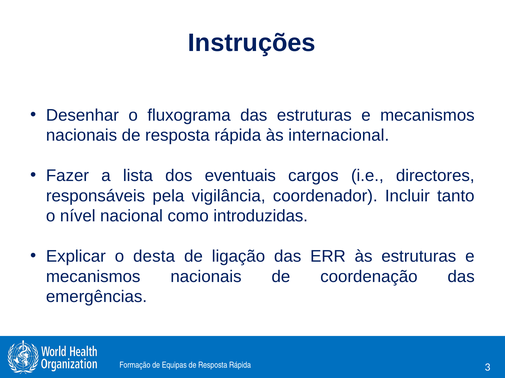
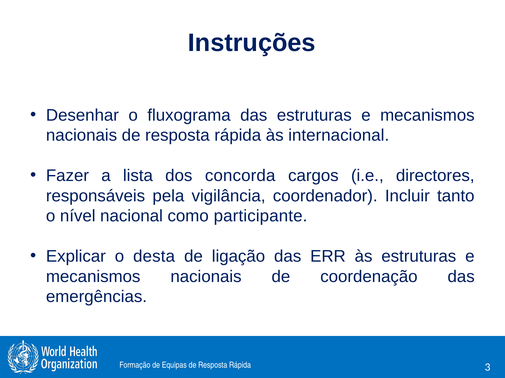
eventuais: eventuais -> concorda (240, 176)
introduzidas: introduzidas -> participante (261, 216)
